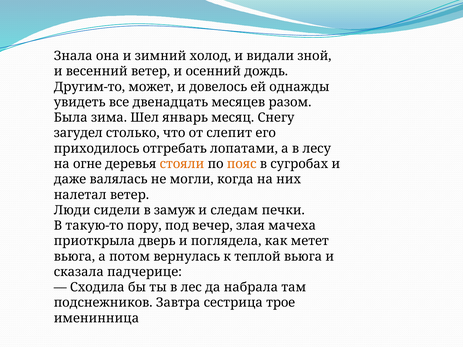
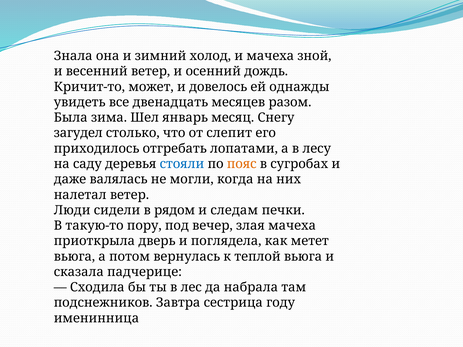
и видали: видали -> мачеха (270, 56)
Другим-то: Другим-то -> Кричит-то (89, 87)
огне: огне -> саду (87, 164)
стояли colour: orange -> blue (182, 164)
замуж: замуж -> рядом (175, 210)
трое: трое -> году (281, 303)
